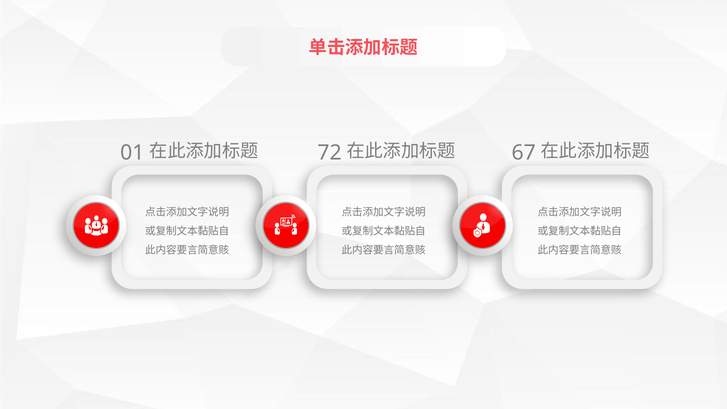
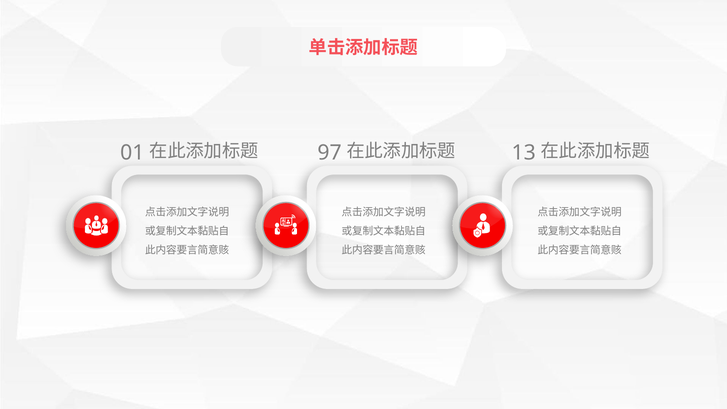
72: 72 -> 97 (330, 153)
67: 67 -> 13 (524, 153)
